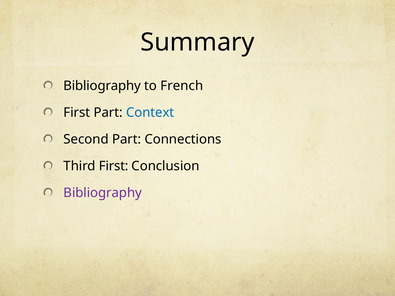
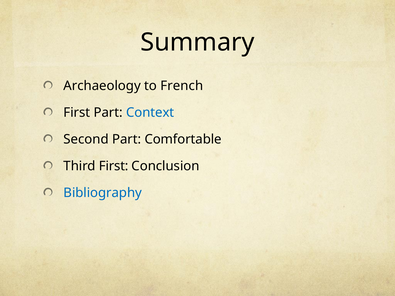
Bibliography: Bibliography -> Archaeology (102, 86)
Connections: Connections -> Comfortable (183, 139)
Bibliography colour: purple -> blue (103, 193)
